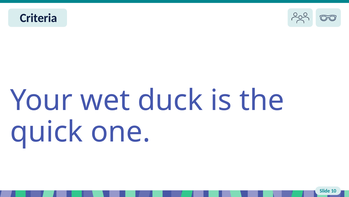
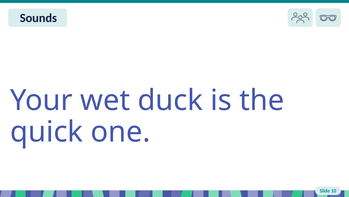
Criteria: Criteria -> Sounds (38, 18)
